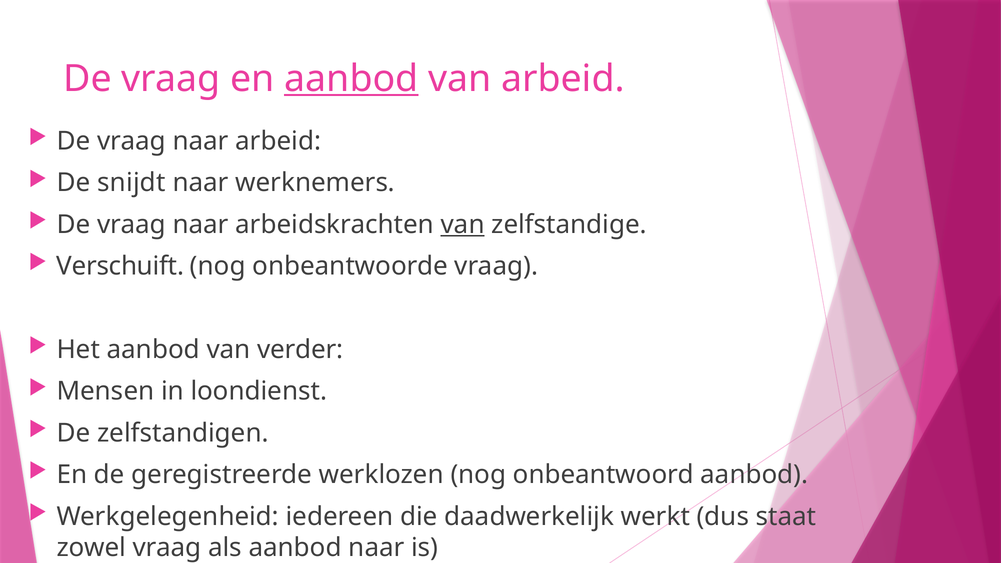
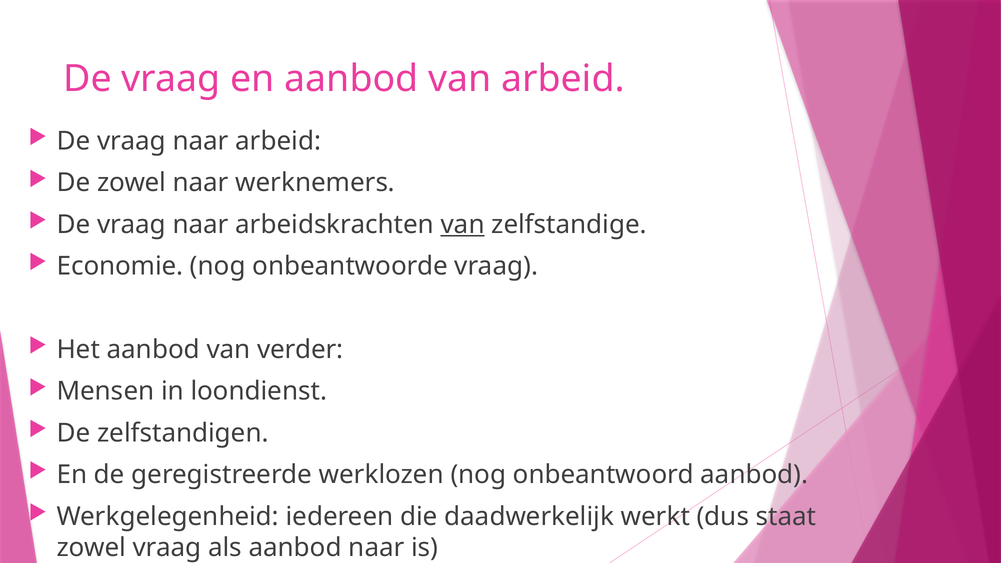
aanbod underline: present -> none (351, 79)
De snijdt: snijdt -> zowel (132, 183)
Verschuift: Verschuift -> Economie (120, 266)
